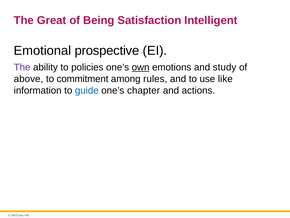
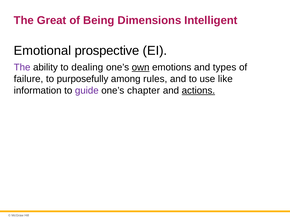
Satisfaction: Satisfaction -> Dimensions (149, 20)
policies: policies -> dealing (87, 67)
study: study -> types (225, 67)
above: above -> failure (29, 79)
commitment: commitment -> purposefully (83, 79)
guide colour: blue -> purple (87, 90)
actions underline: none -> present (198, 90)
